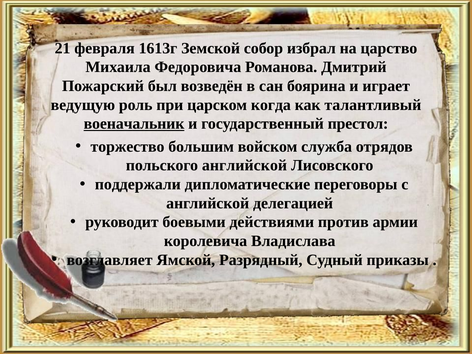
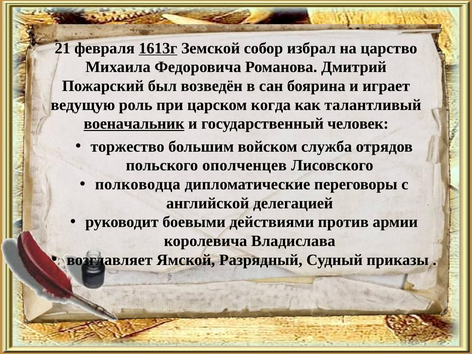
1613г underline: none -> present (158, 48)
престол: престол -> человек (358, 124)
польского английской: английской -> ополченцев (244, 165)
поддержали: поддержали -> полководца (138, 184)
